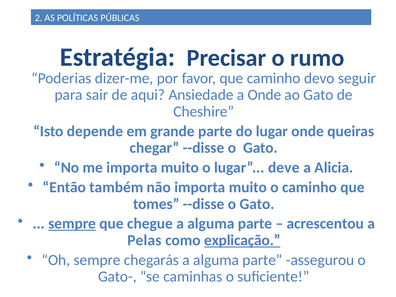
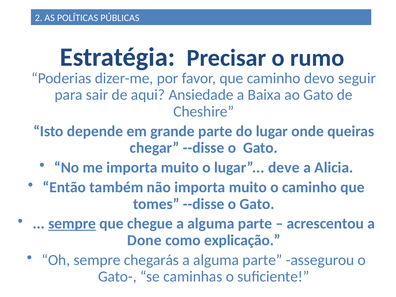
a Onde: Onde -> Baixa (264, 95)
Pelas: Pelas -> Done (144, 240)
explicação underline: present -> none (242, 240)
